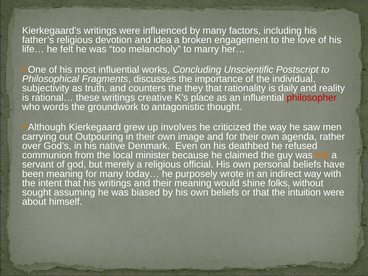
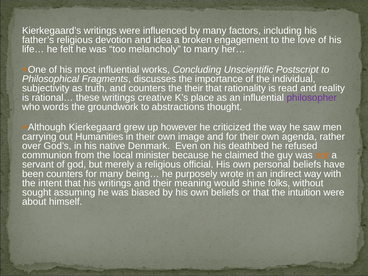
the they: they -> their (194, 88)
daily: daily -> read (288, 88)
philosopher colour: red -> purple (312, 98)
antagonistic: antagonistic -> abstractions (178, 107)
involves: involves -> however (179, 127)
Outpouring: Outpouring -> Humanities (99, 137)
been meaning: meaning -> counters (65, 174)
today…: today… -> being… (143, 174)
